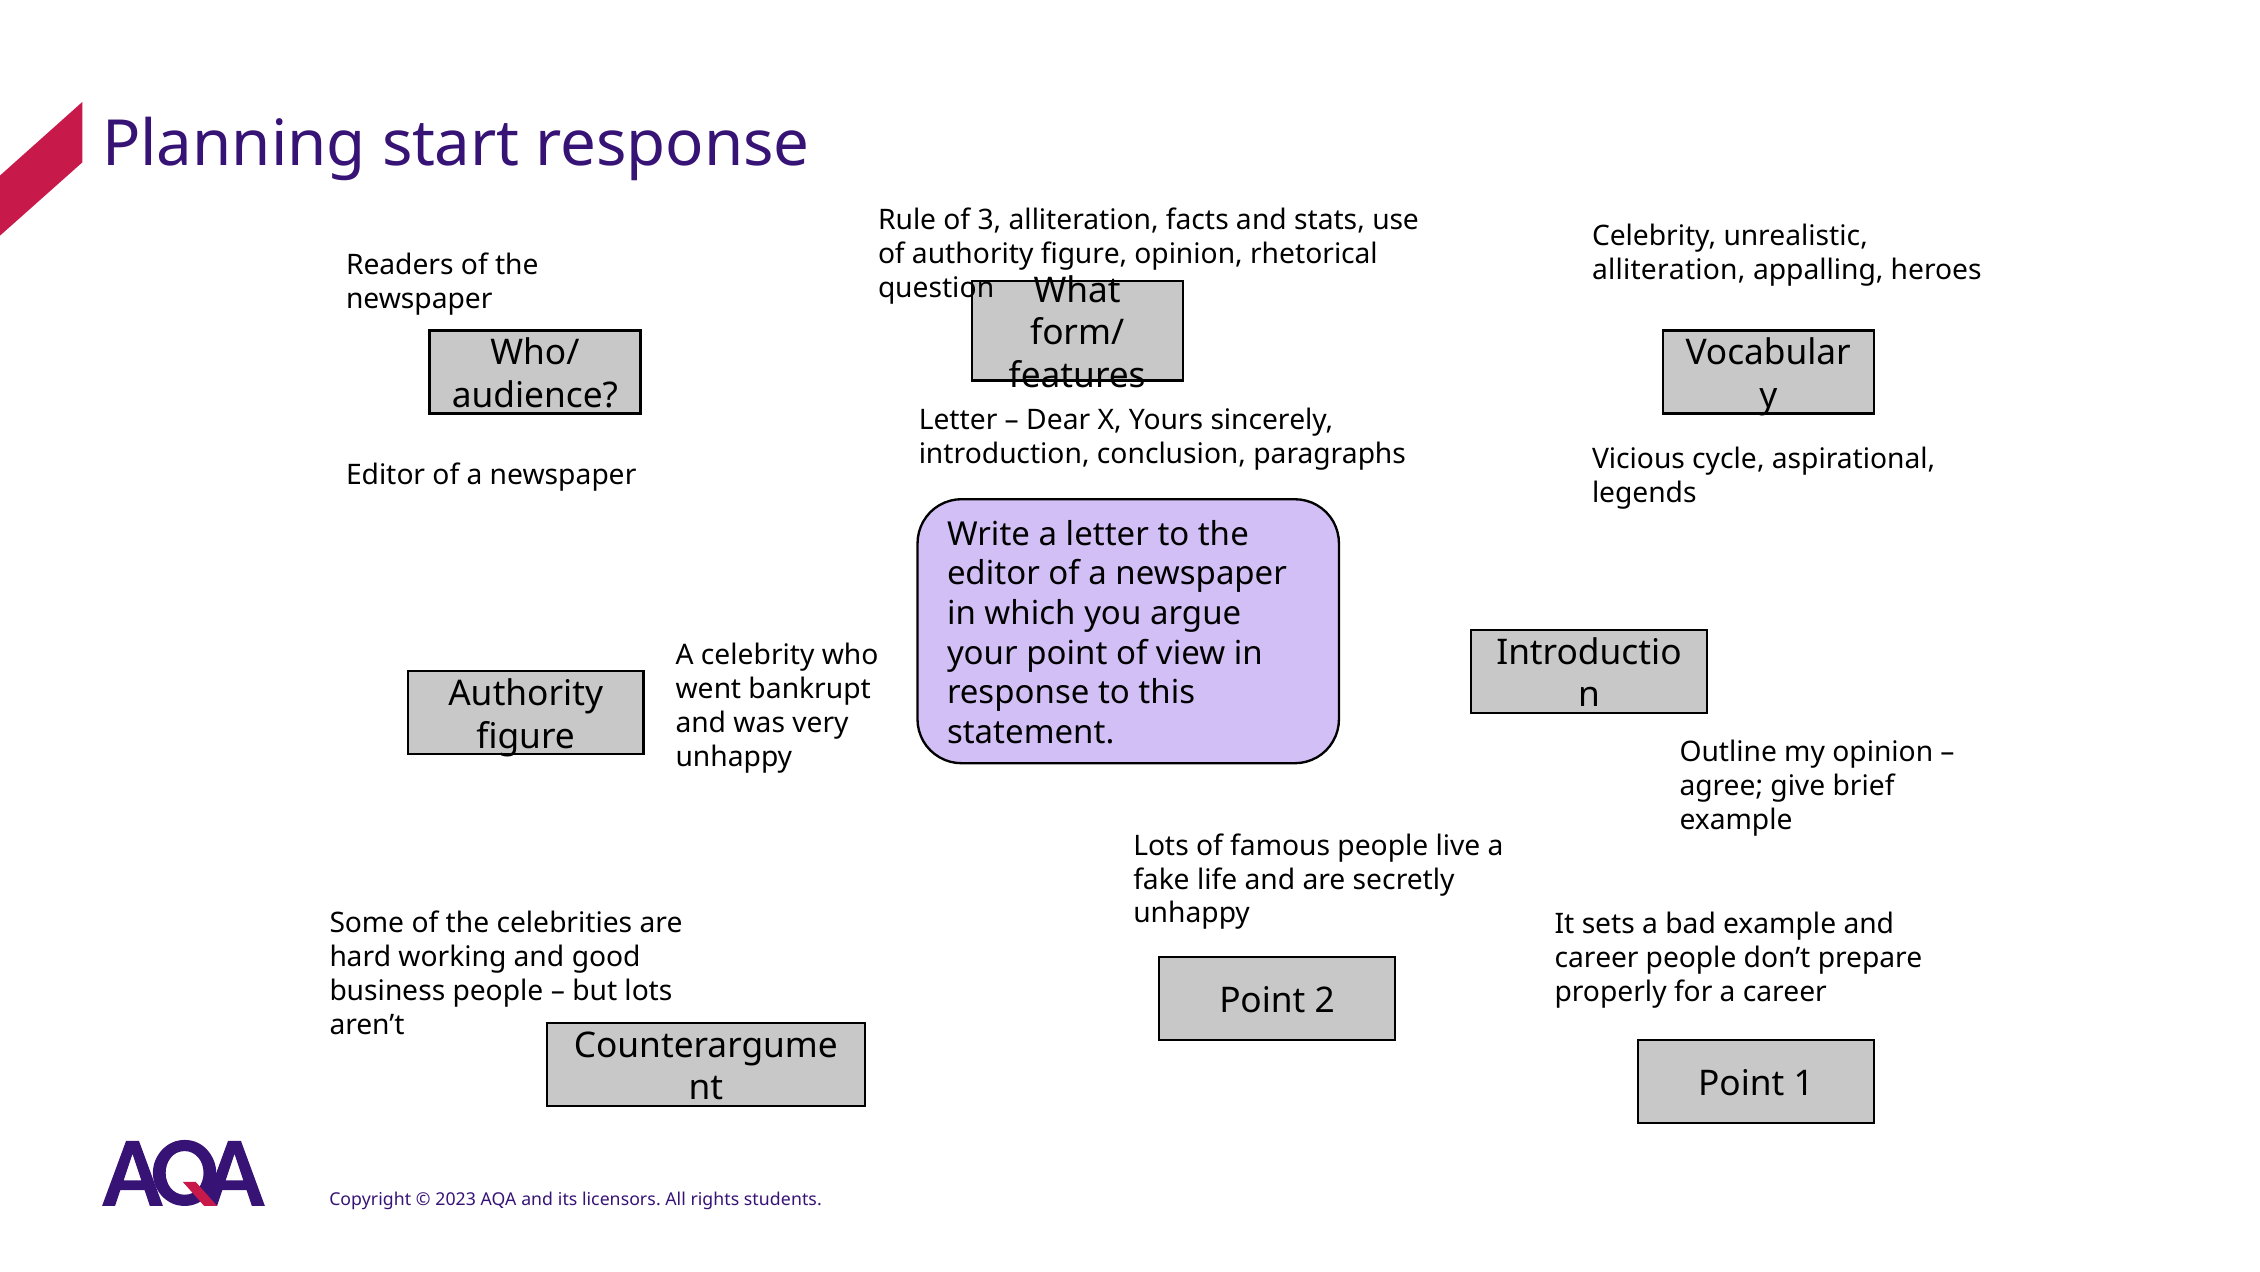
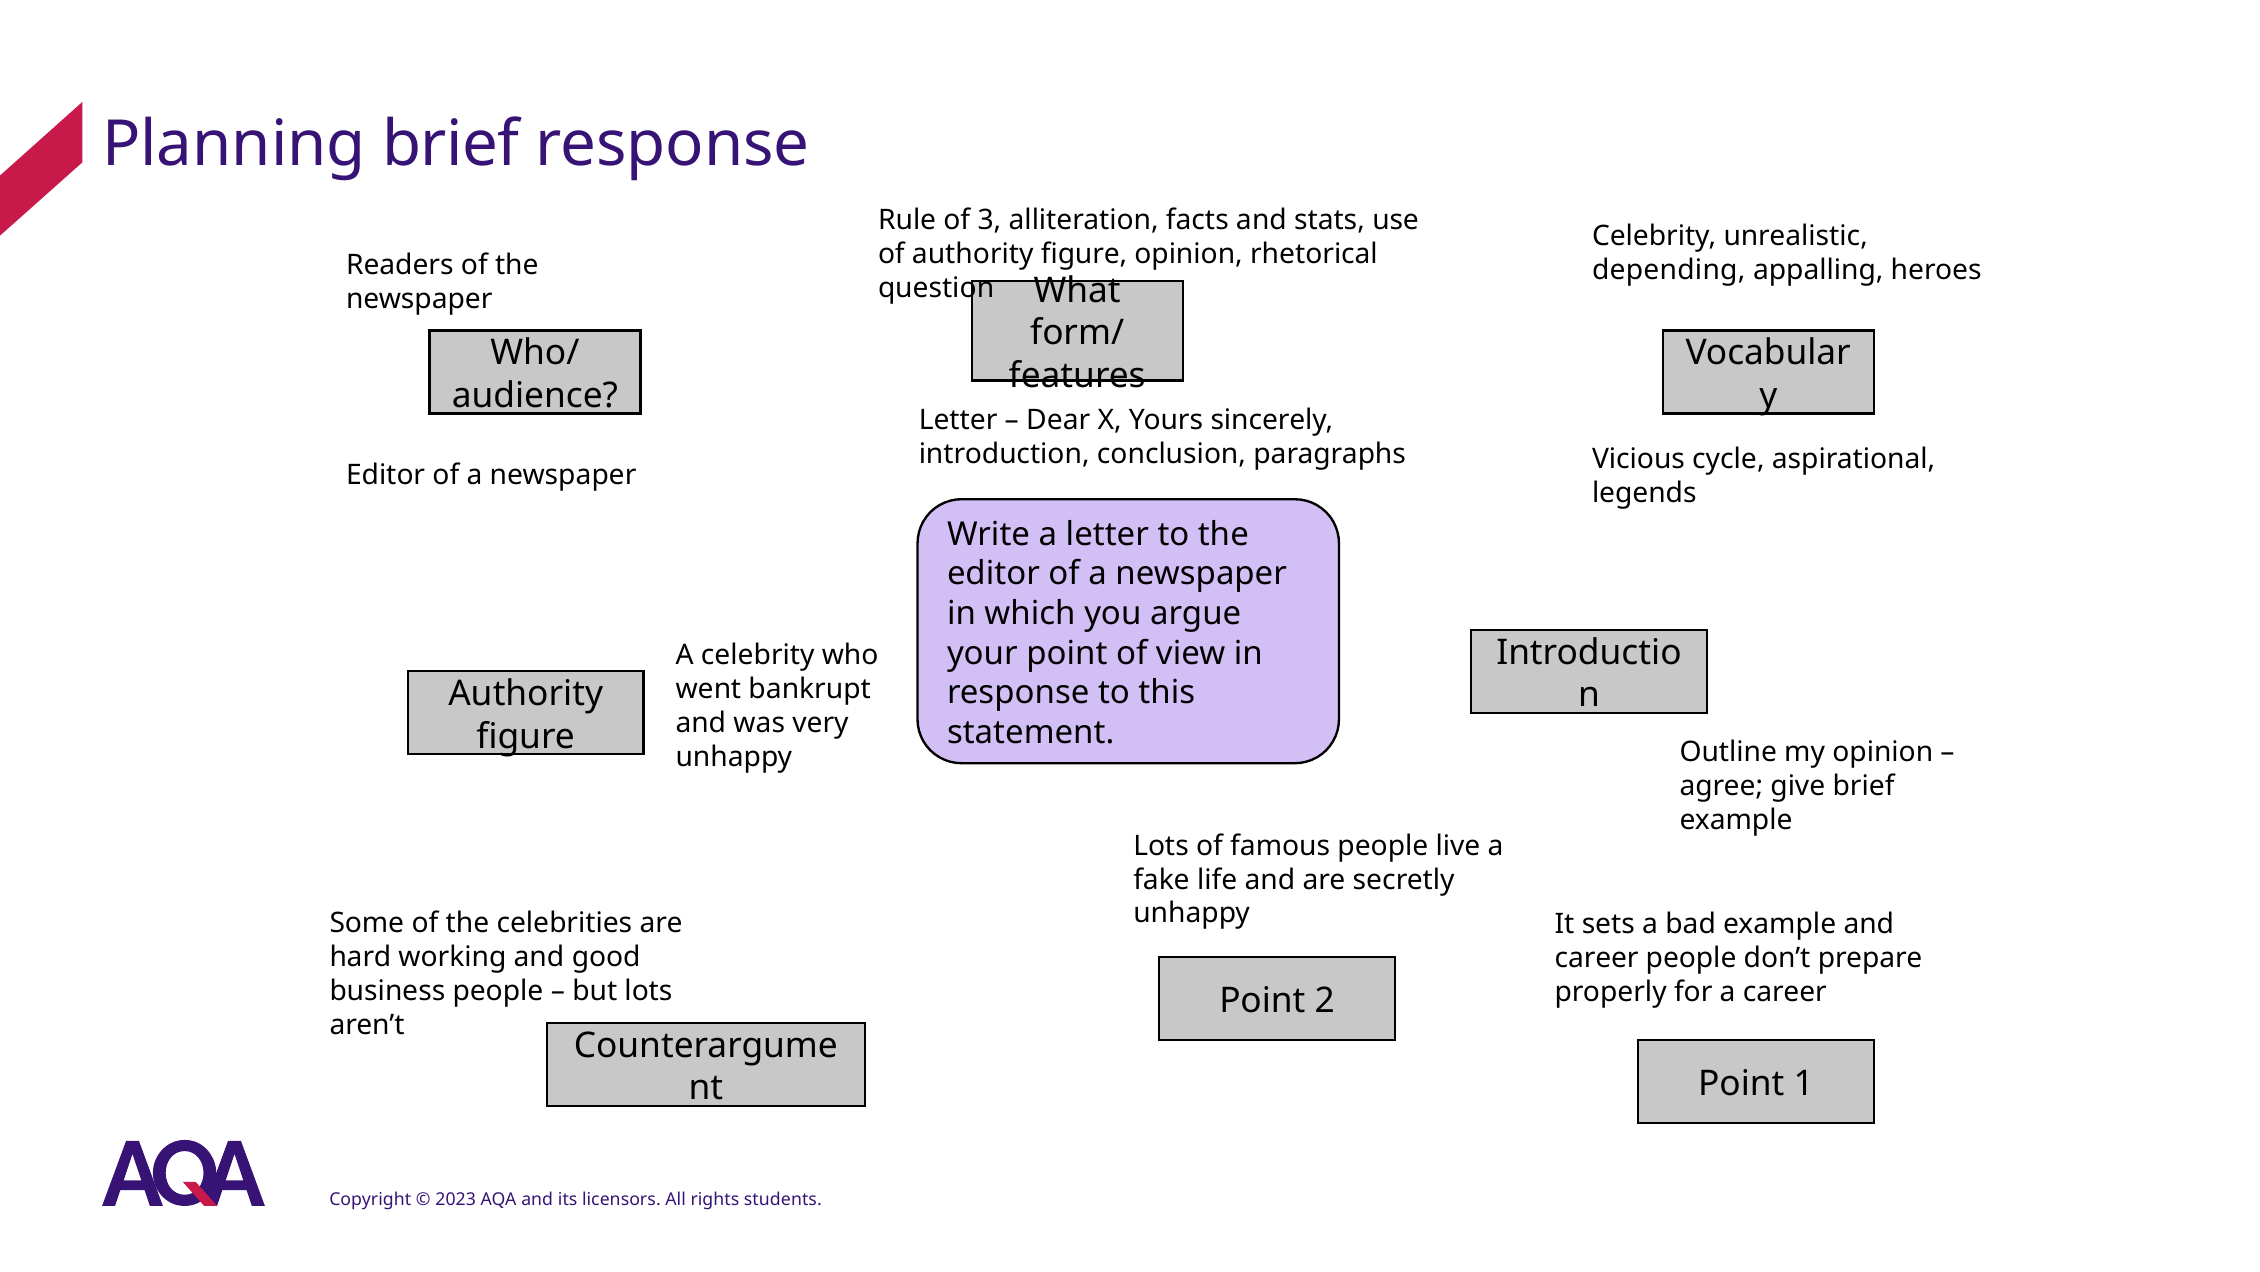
Planning start: start -> brief (451, 144)
alliteration: alliteration -> depending (1669, 270)
